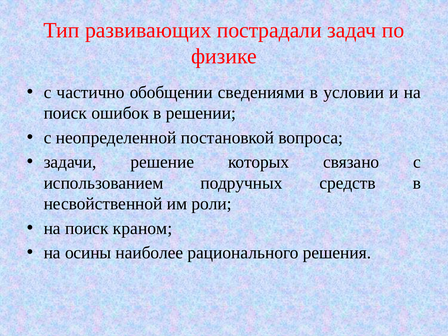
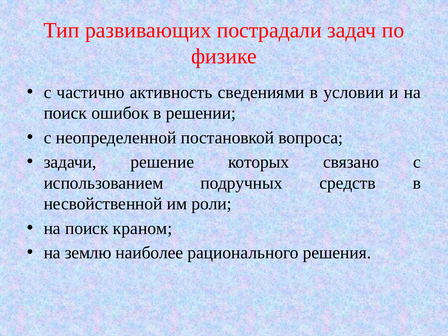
обобщении: обобщении -> активность (171, 92)
осины: осины -> землю (88, 253)
